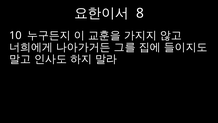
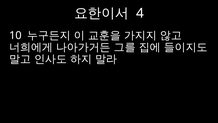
8: 8 -> 4 (140, 13)
